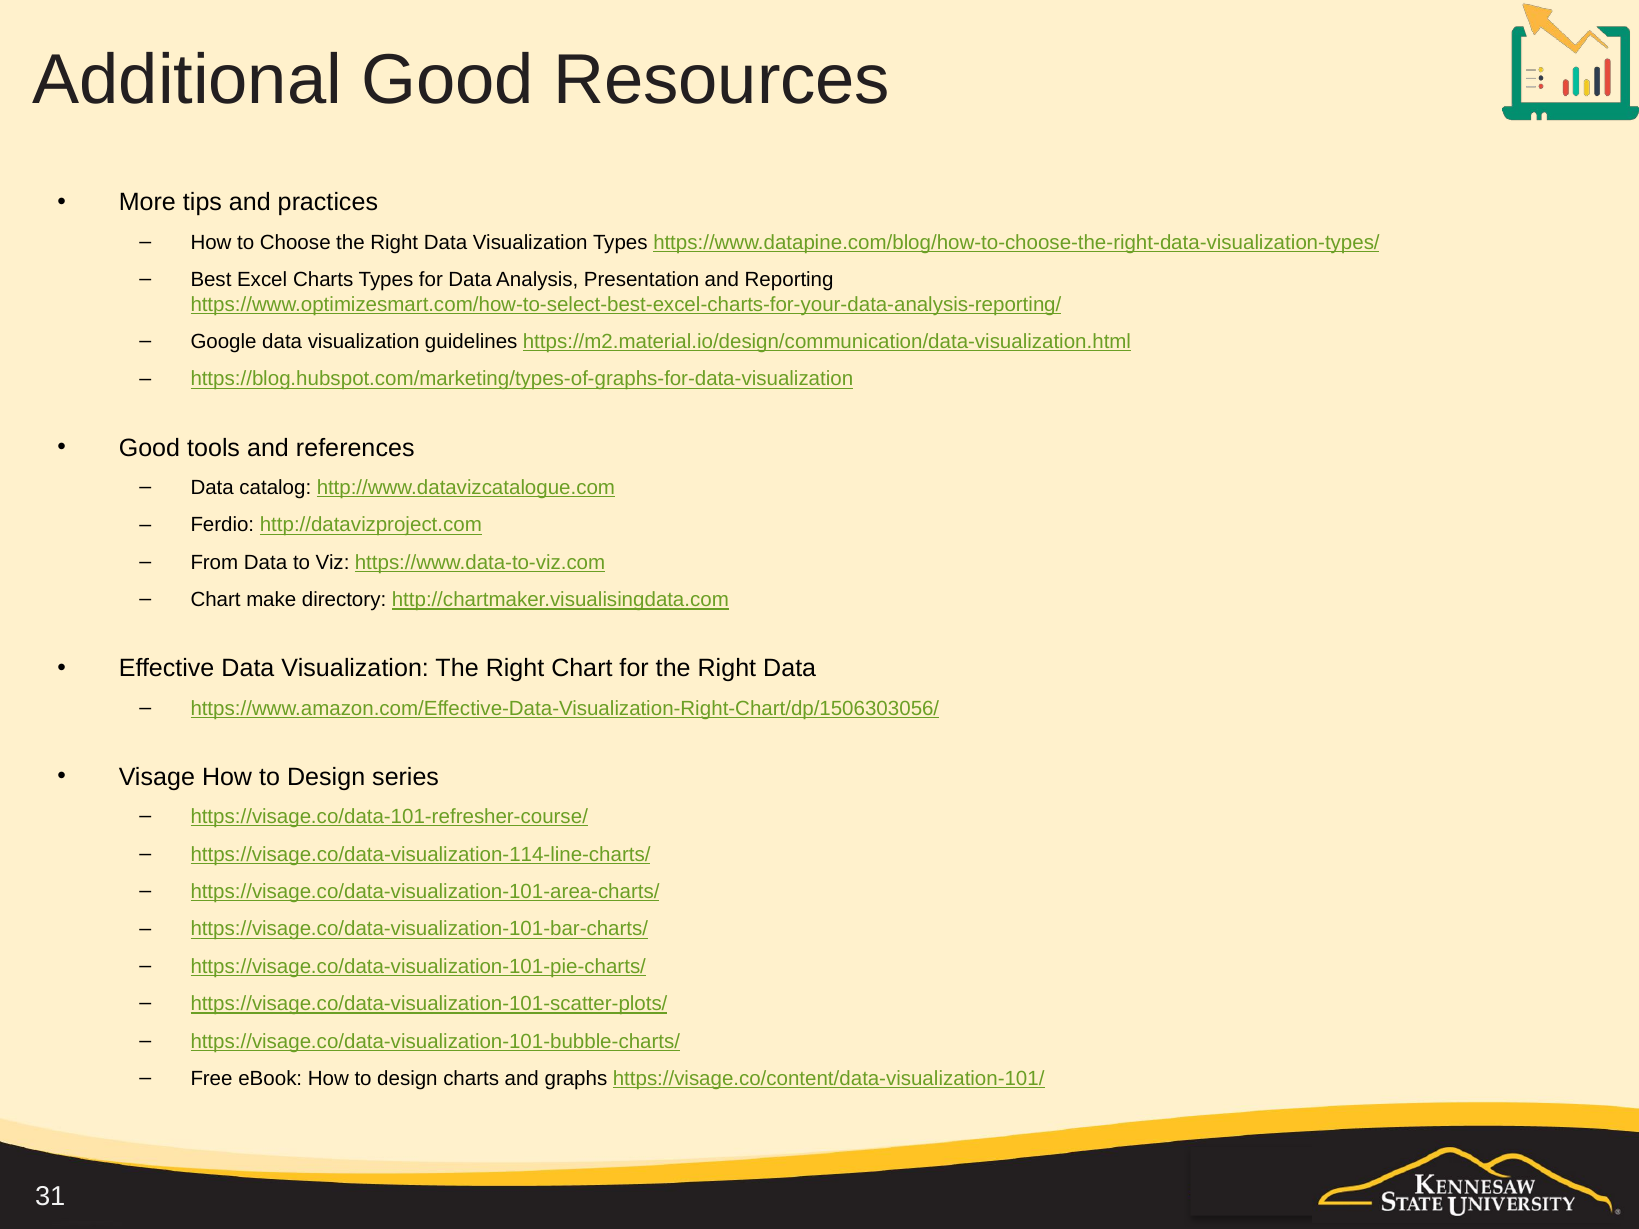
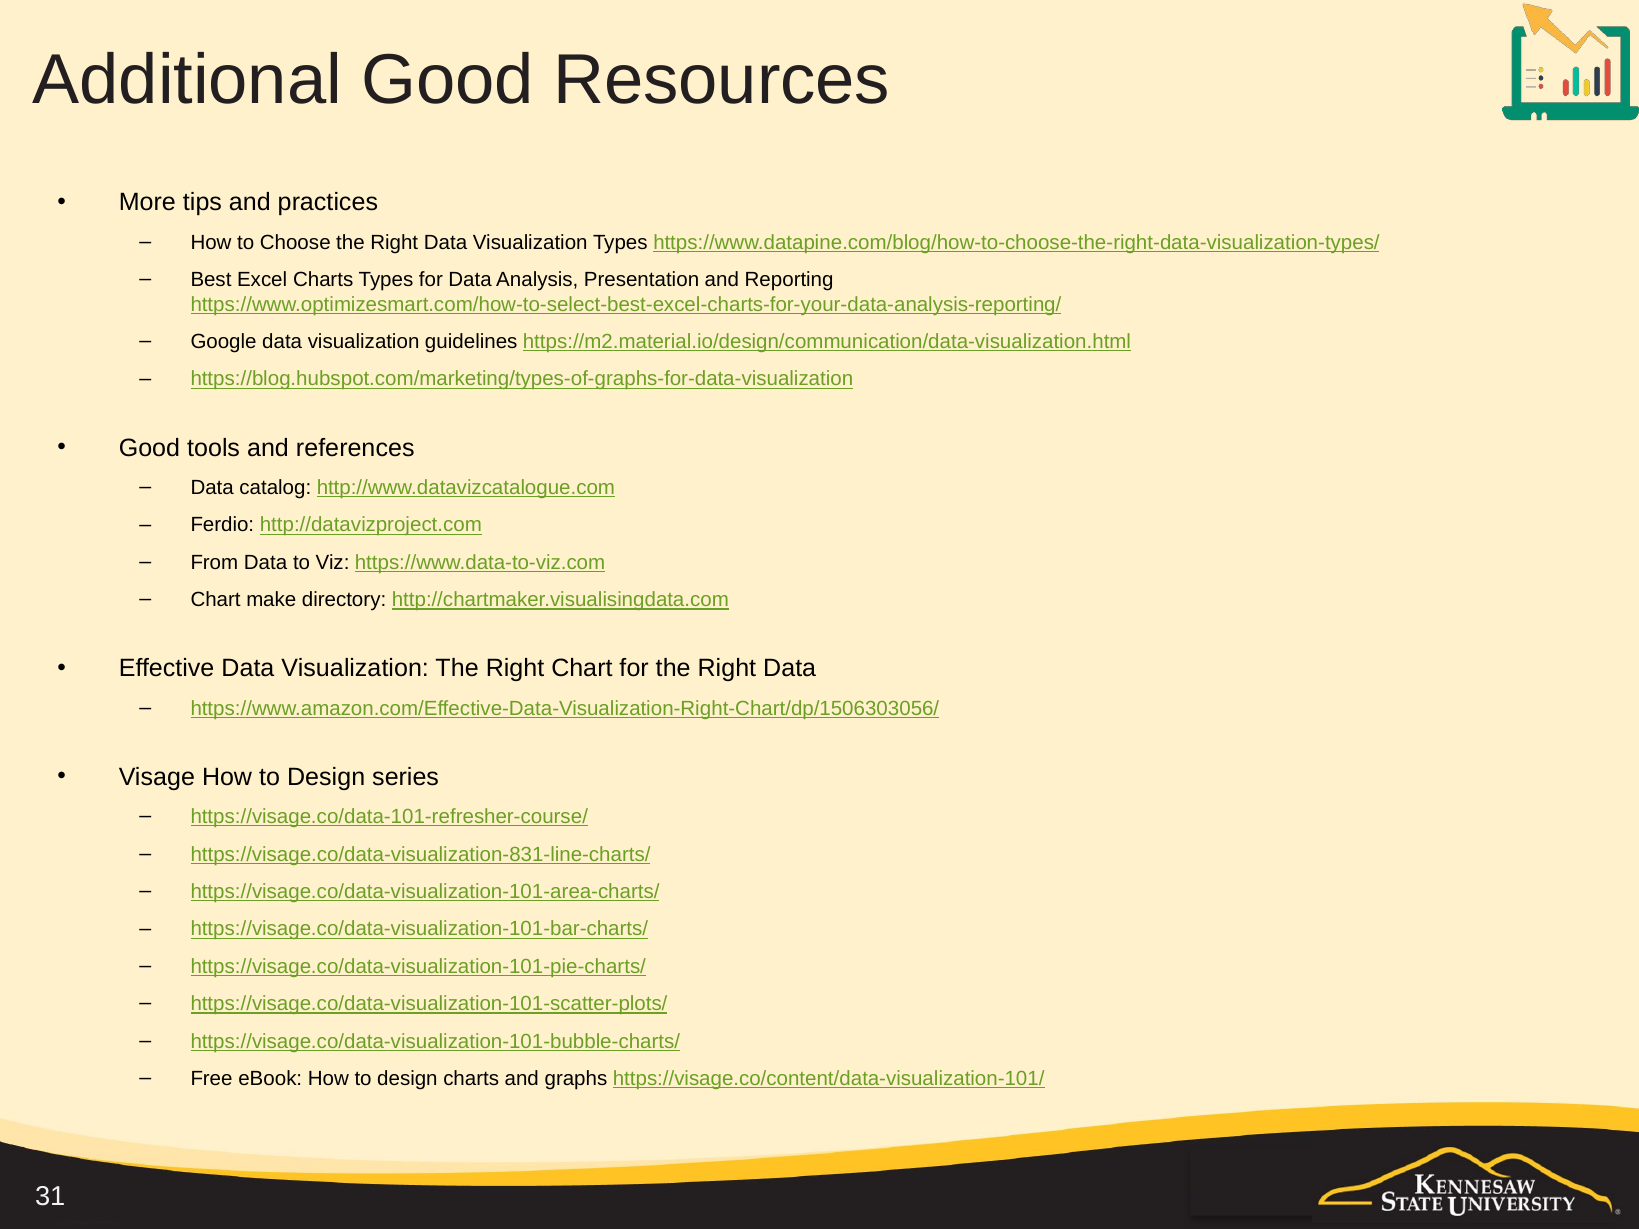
https://visage.co/data-visualization-114-line-charts/: https://visage.co/data-visualization-114-line-charts/ -> https://visage.co/data-visualization-831-line-charts/ (421, 854)
